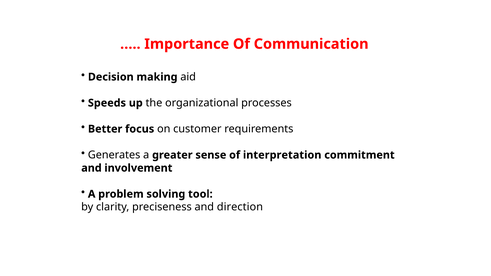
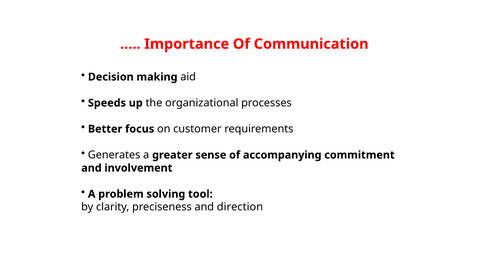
interpretation: interpretation -> accompanying (282, 155)
